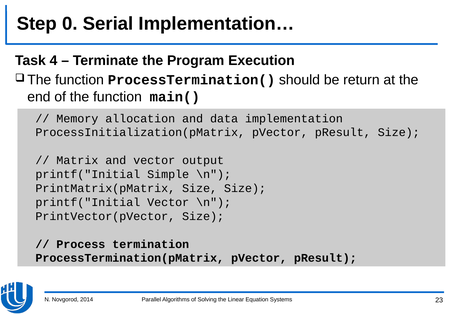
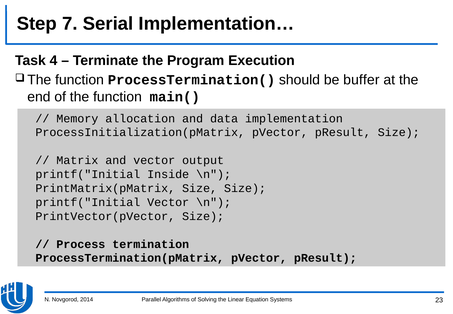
0: 0 -> 7 (70, 24)
return: return -> buffer (361, 80)
Simple: Simple -> Inside (168, 174)
